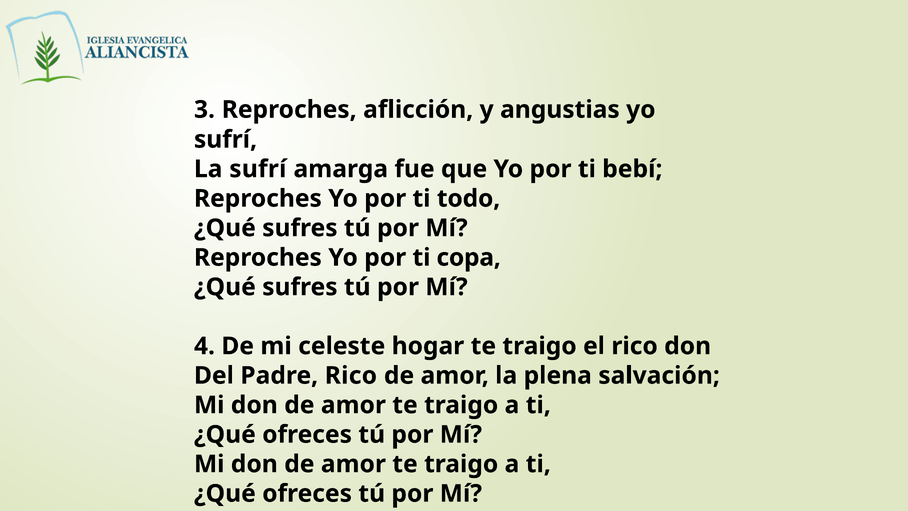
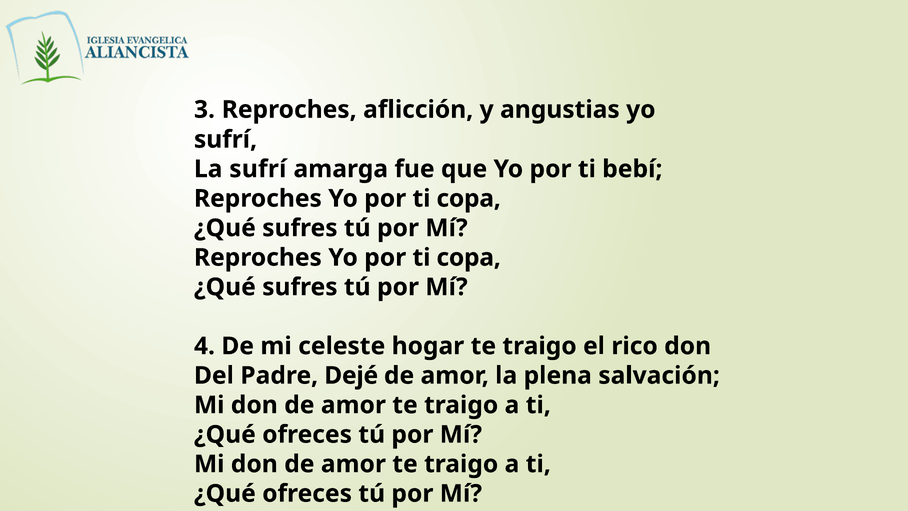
todo: todo -> copa (469, 198)
Padre Rico: Rico -> Dejé (351, 375)
